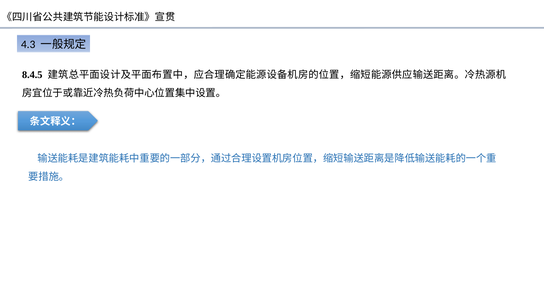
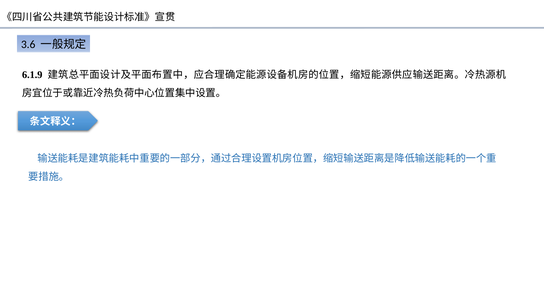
4.3: 4.3 -> 3.6 (28, 44)
8.4.5: 8.4.5 -> 6.1.9 (32, 75)
